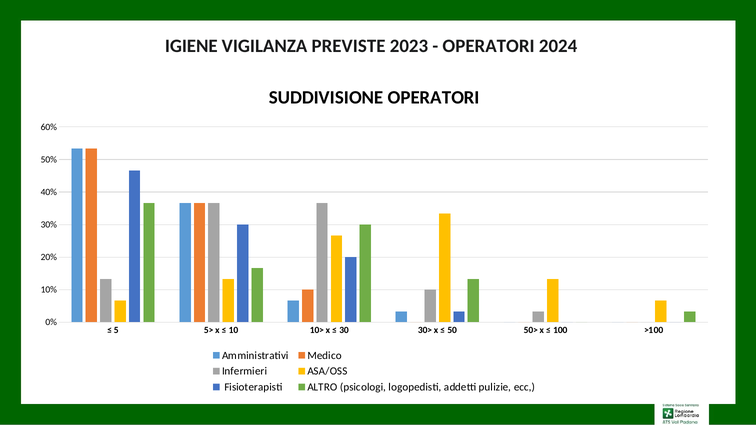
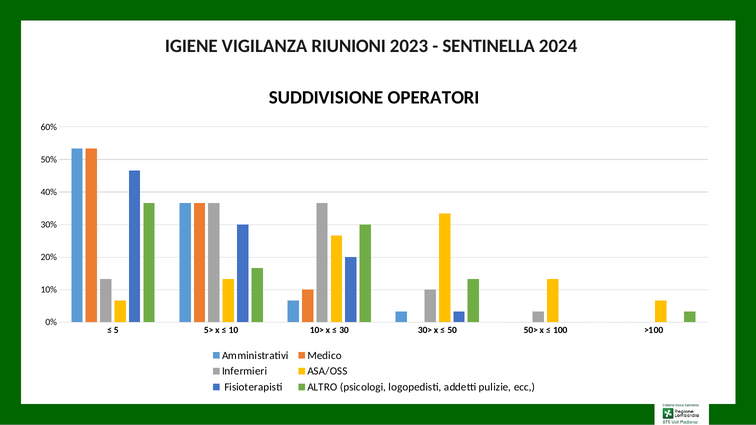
PREVISTE: PREVISTE -> RIUNIONI (349, 46)
OPERATORI: OPERATORI -> SENTINELLA (489, 46)
